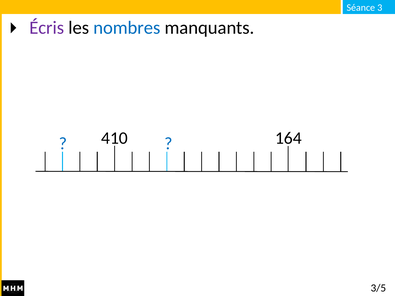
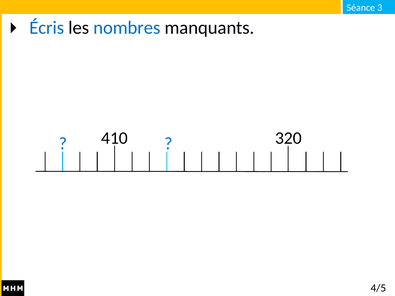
Écris colour: purple -> blue (47, 28)
164: 164 -> 320 (288, 138)
3/5: 3/5 -> 4/5 (378, 288)
